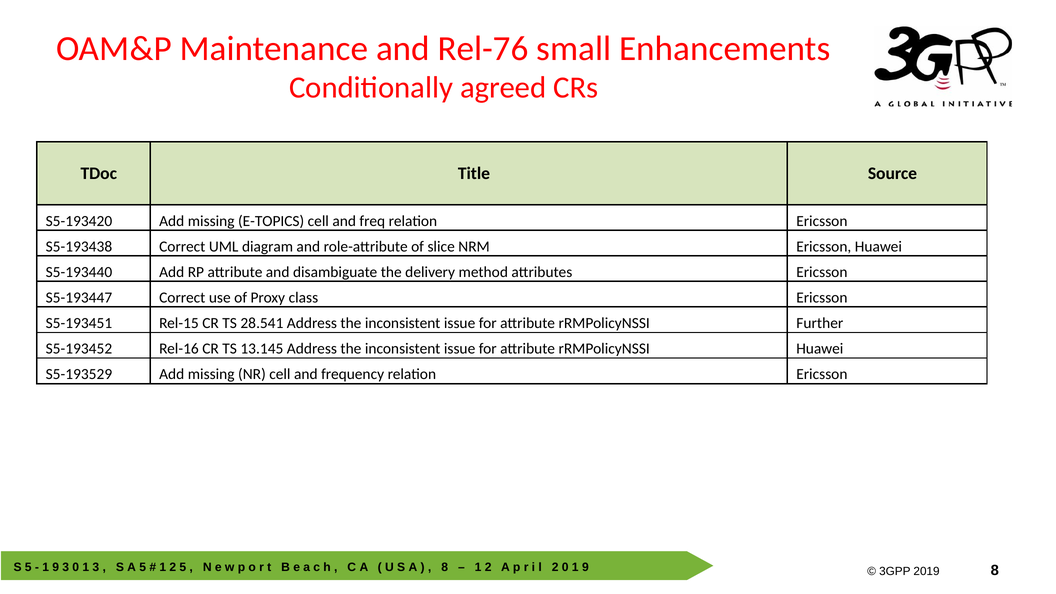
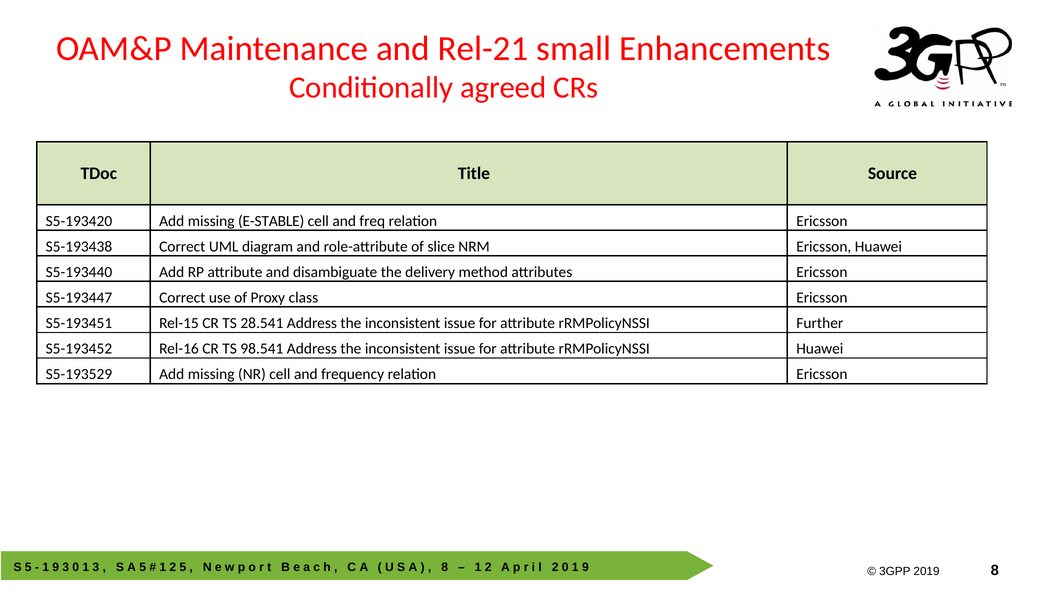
Rel-76: Rel-76 -> Rel-21 (483, 48)
E-TOPICS: E-TOPICS -> E-STABLE (271, 221)
13.145: 13.145 -> 98.541 (262, 349)
